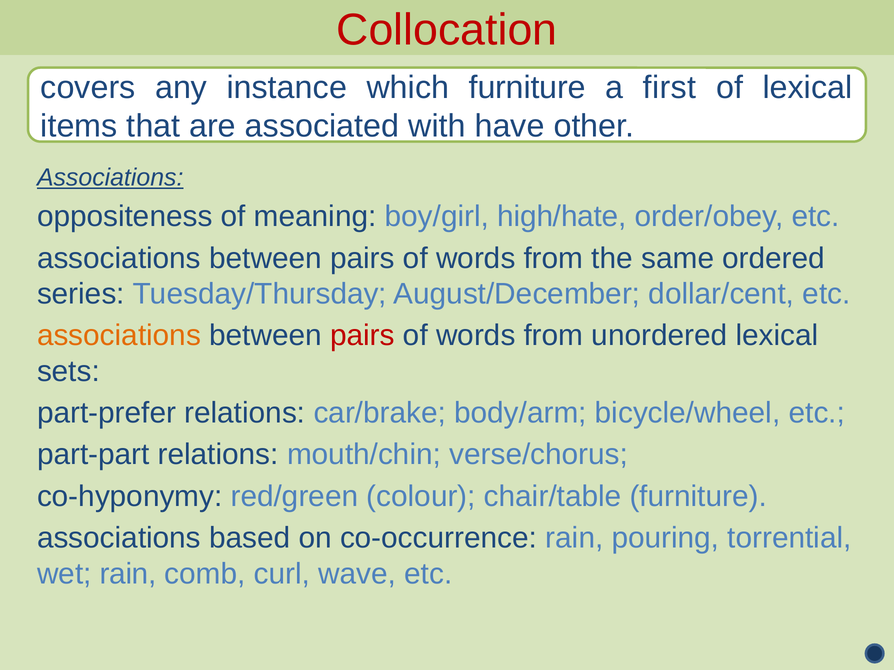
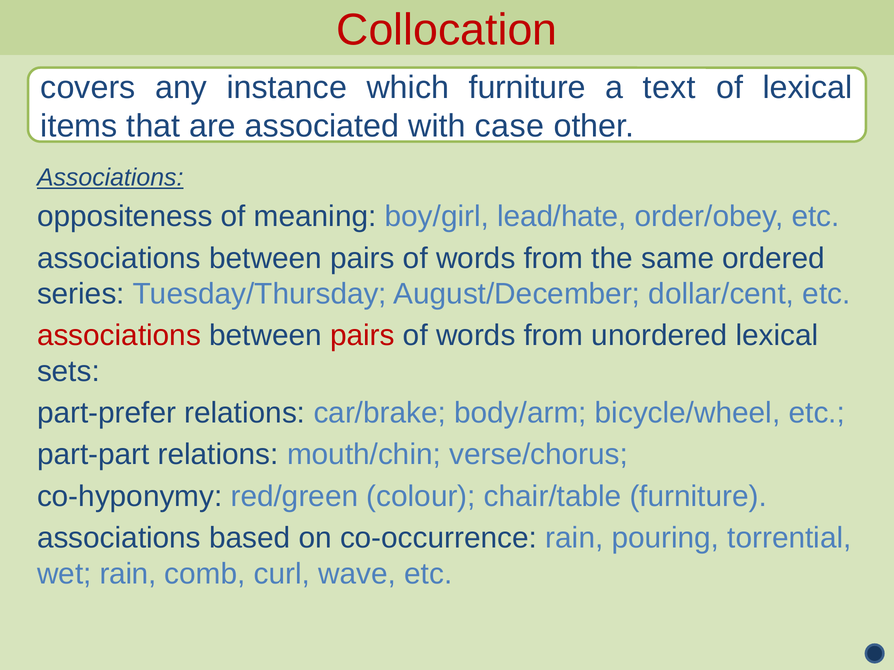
first: first -> text (669, 88)
have: have -> case (509, 126)
high/hate: high/hate -> lead/hate (562, 217)
associations colour: orange -> red (119, 336)
